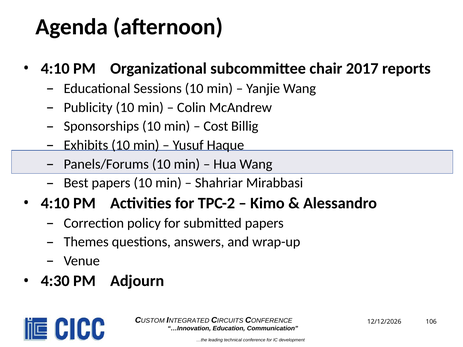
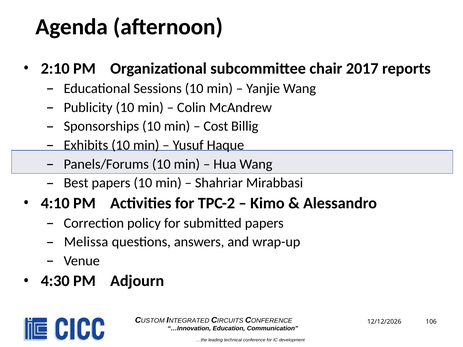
4:10: 4:10 -> 2:10 (55, 69)
Themes: Themes -> Melissa (86, 242)
